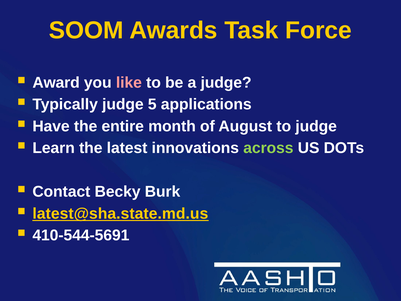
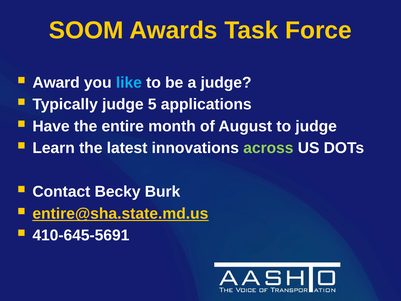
like colour: pink -> light blue (129, 83)
latest@sha.state.md.us: latest@sha.state.md.us -> entire@sha.state.md.us (120, 213)
410-544-5691: 410-544-5691 -> 410-645-5691 (81, 235)
